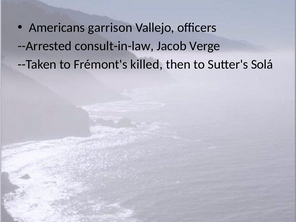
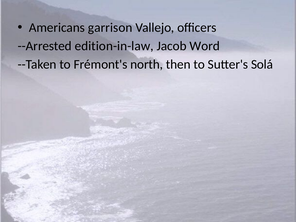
consult-in-law: consult-in-law -> edition-in-law (114, 46)
Verge: Verge -> Word (205, 46)
killed: killed -> north (147, 64)
